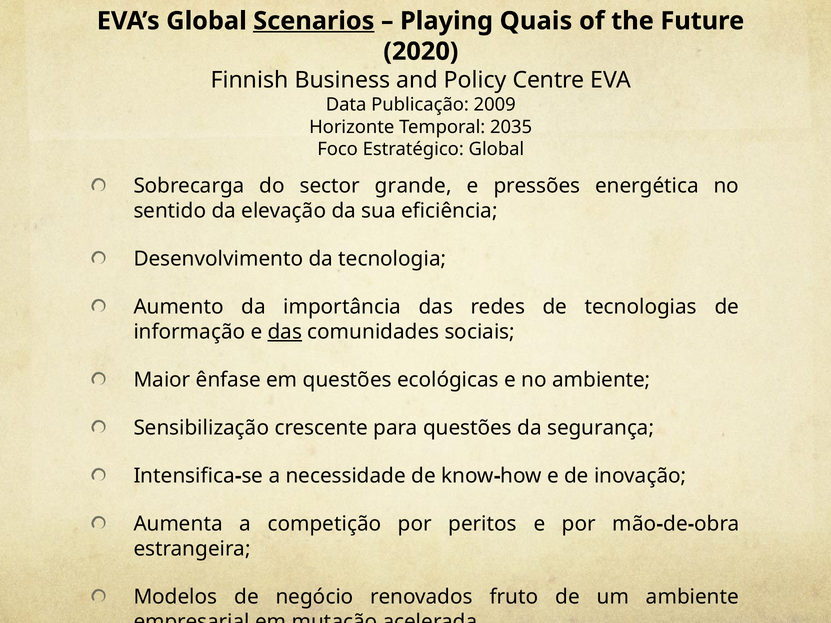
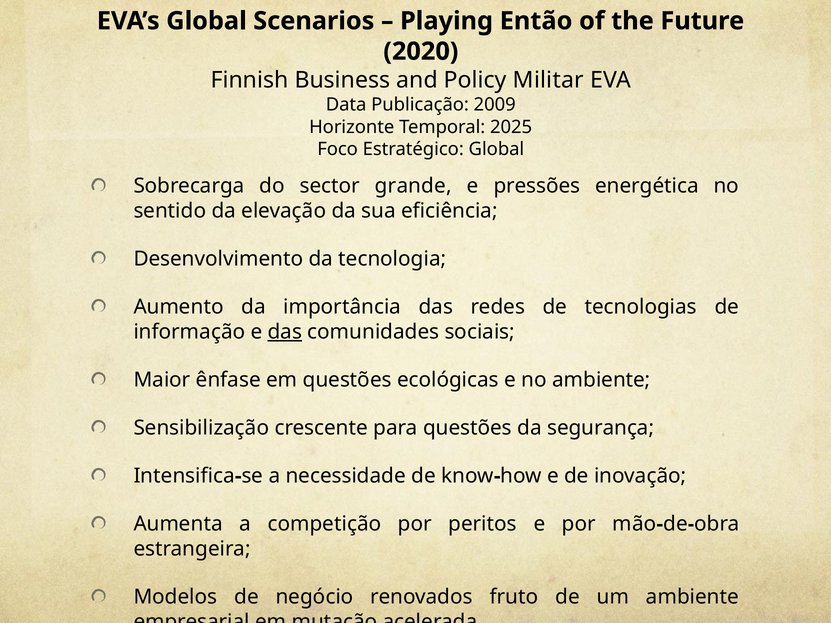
Scenarios underline: present -> none (314, 21)
Quais: Quais -> Então (536, 21)
Centre: Centre -> Militar (548, 80)
2035: 2035 -> 2025 (511, 127)
